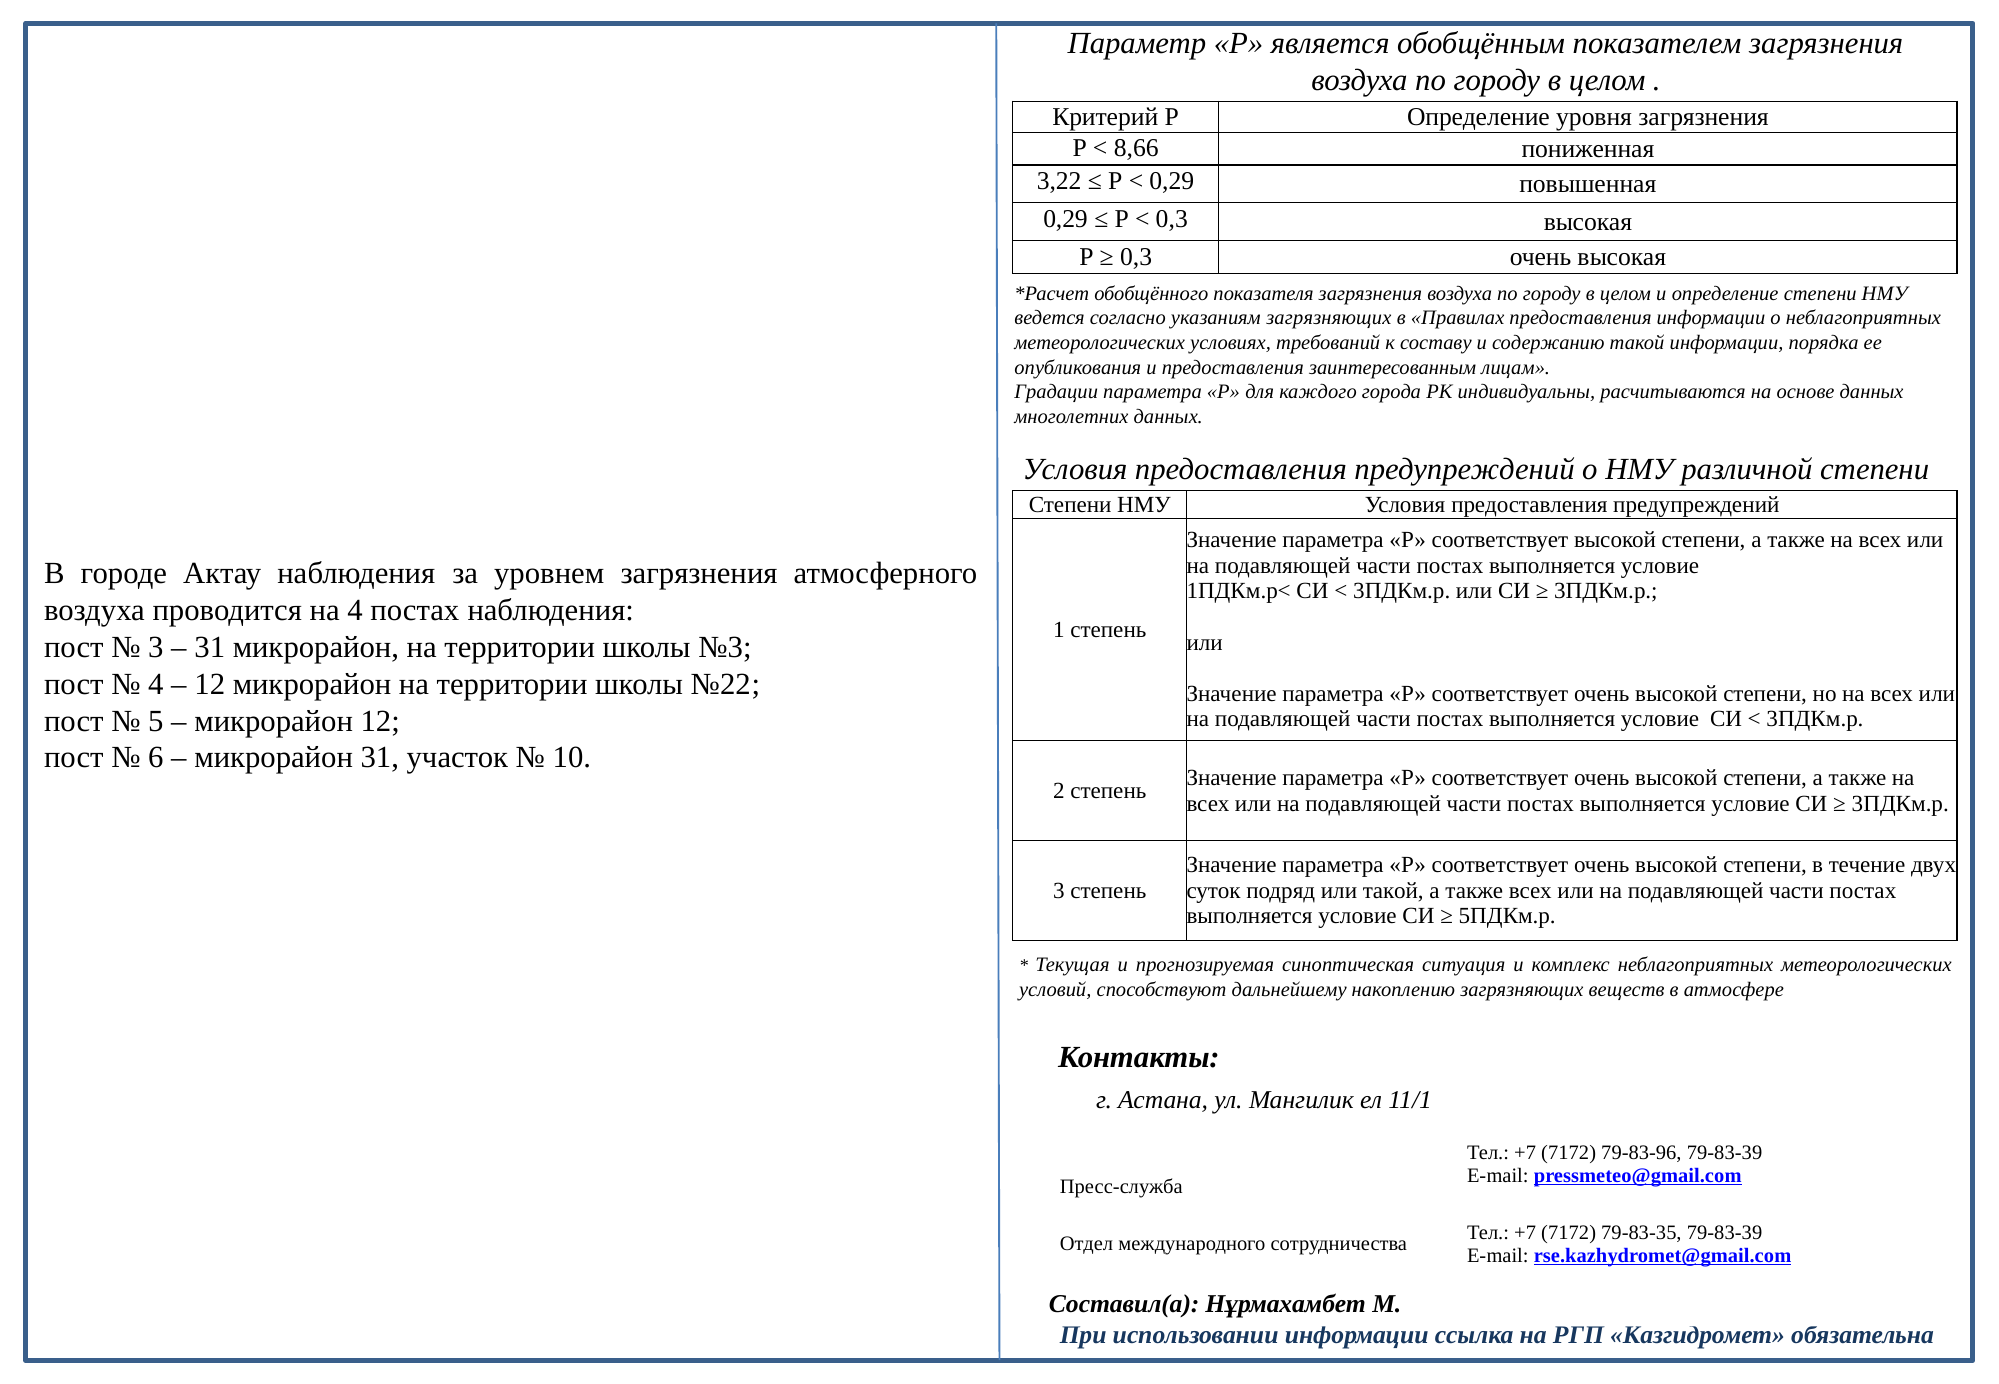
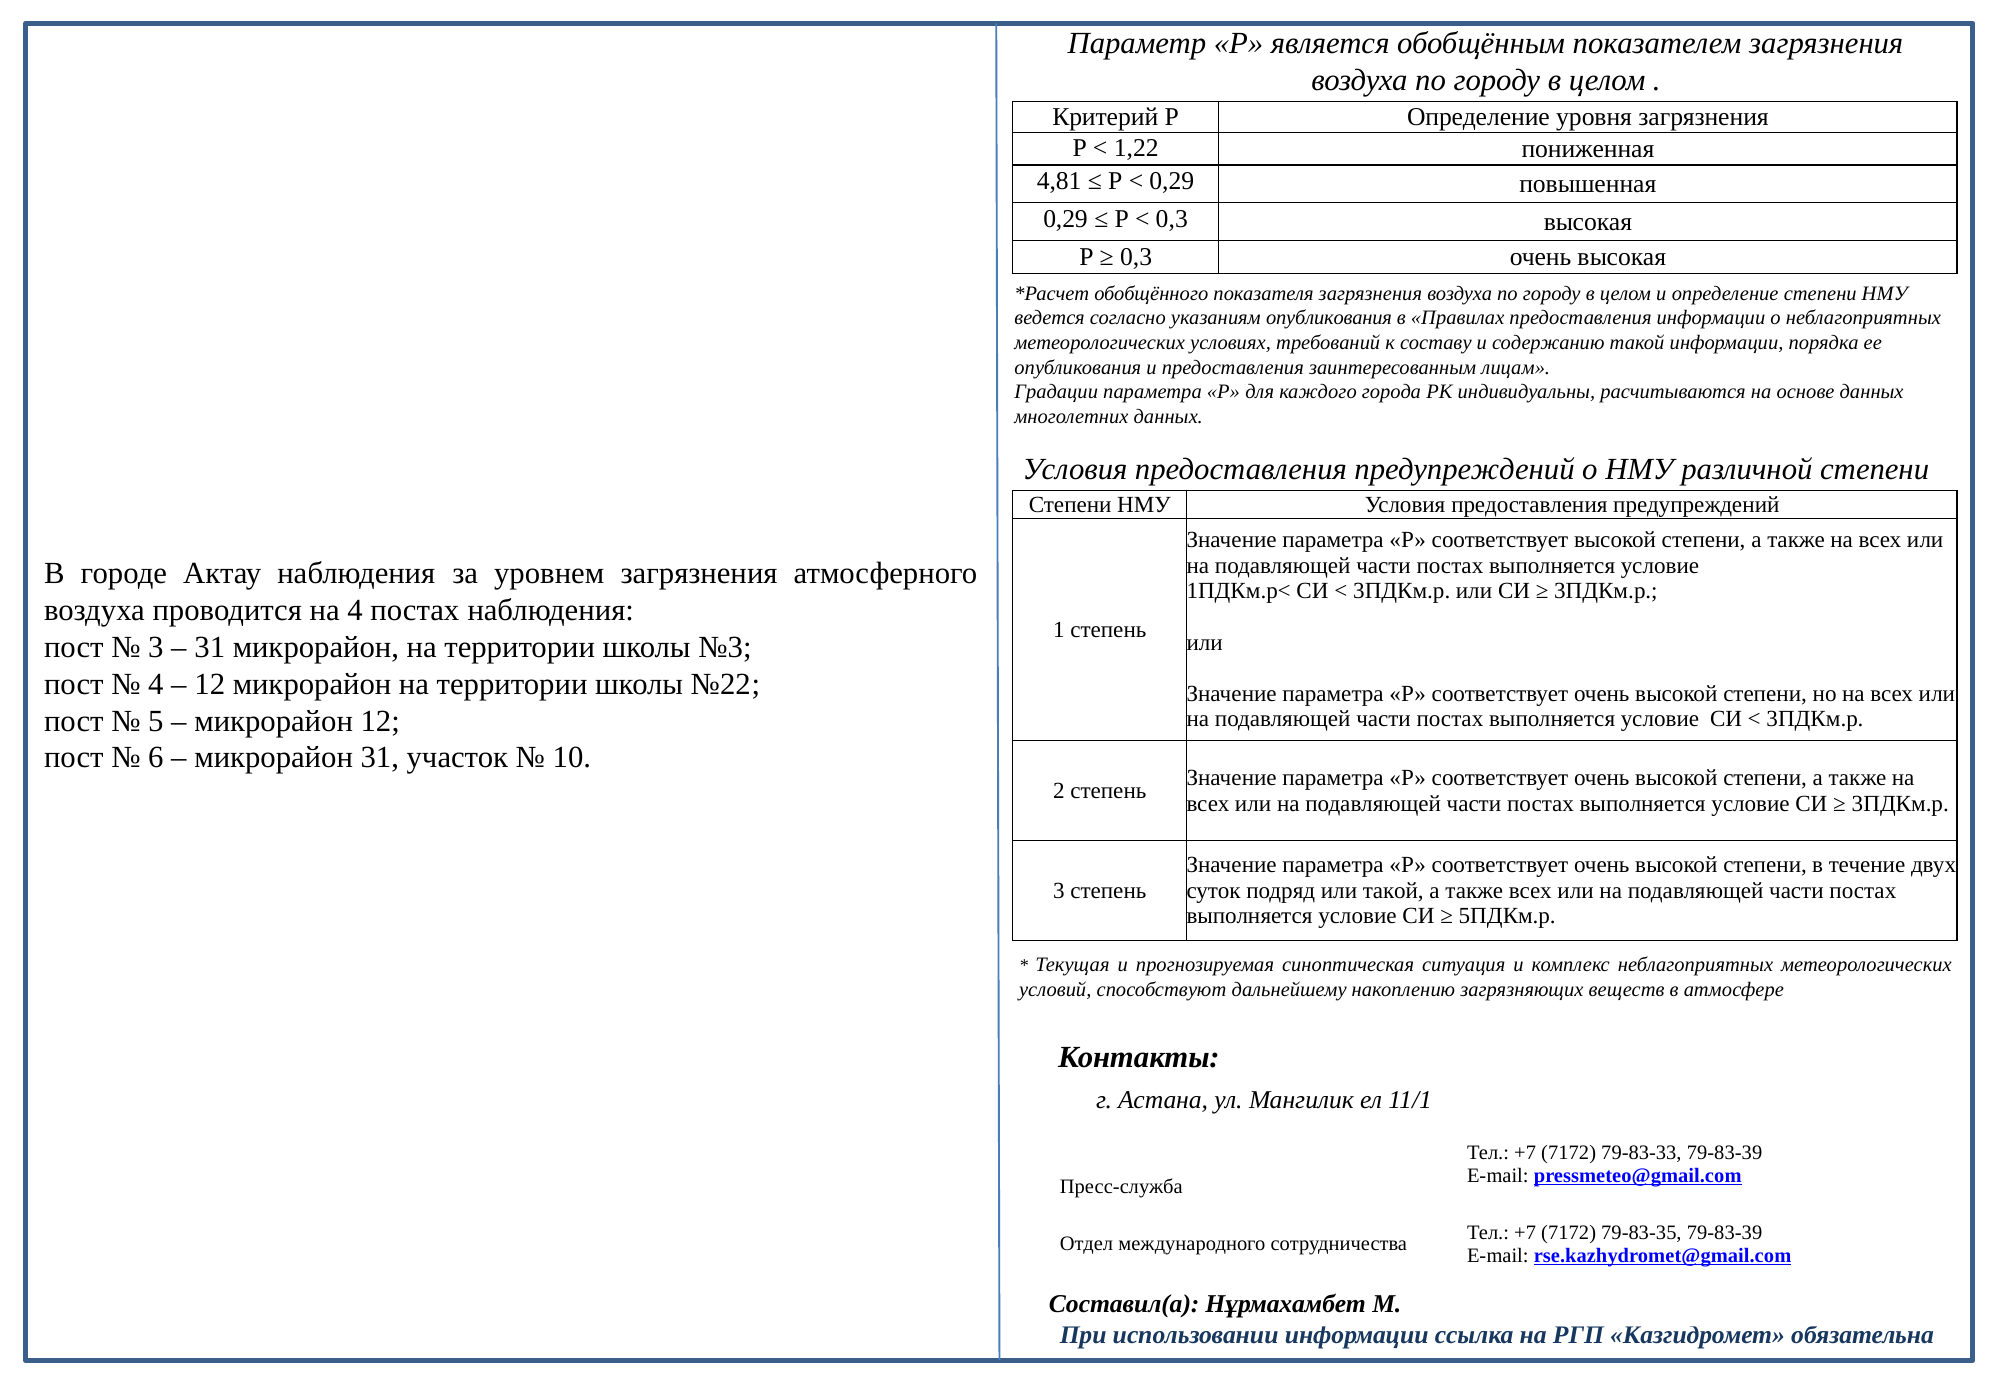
8,66: 8,66 -> 1,22 (1136, 148)
3,22: 3,22 -> 4,81 (1059, 181)
указаниям загрязняющих: загрязняющих -> опубликования (1329, 318)
79-83-96: 79-83-96 -> 79-83-33 (1641, 1153)
